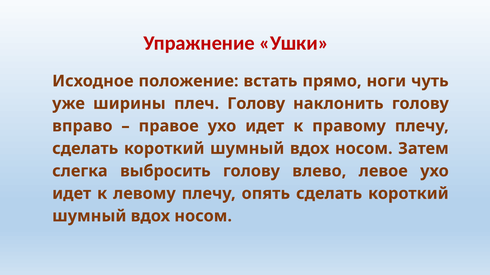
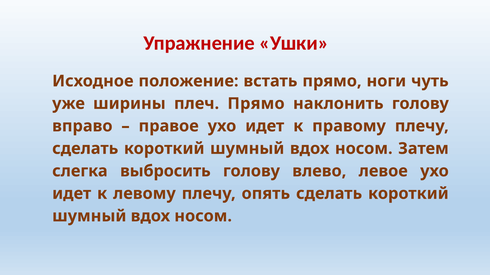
плеч Голову: Голову -> Прямо (256, 104)
